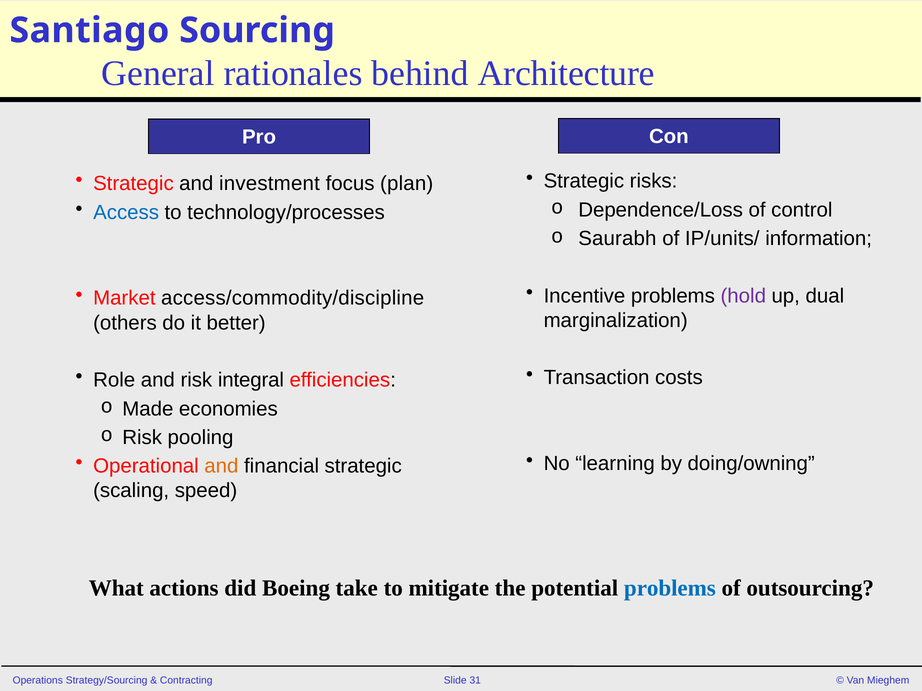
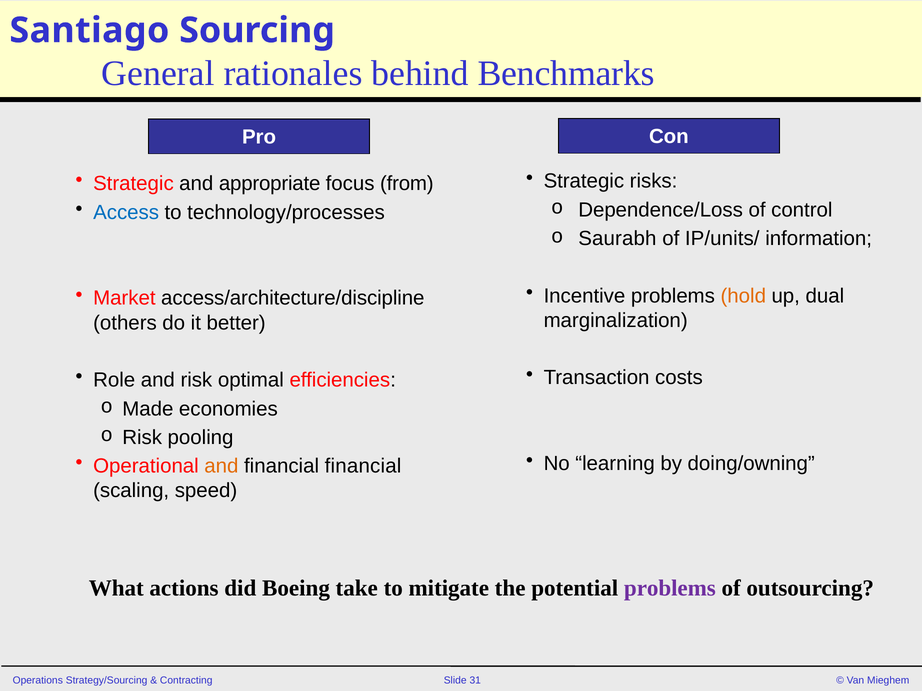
Architecture: Architecture -> Benchmarks (566, 73)
investment: investment -> appropriate (270, 184)
plan: plan -> from (407, 184)
hold colour: purple -> orange (743, 296)
access/commodity/discipline: access/commodity/discipline -> access/architecture/discipline (293, 298)
integral: integral -> optimal (251, 380)
financial strategic: strategic -> financial (363, 466)
problems colour: blue -> purple (670, 589)
